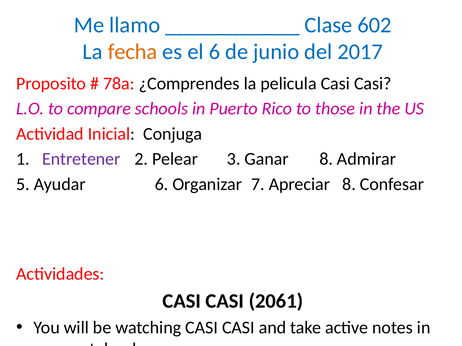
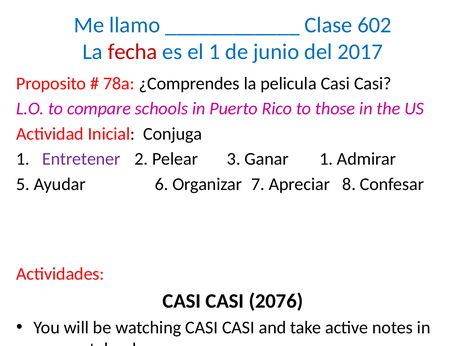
fecha colour: orange -> red (133, 52)
el 6: 6 -> 1 (214, 52)
Ganar 8: 8 -> 1 (326, 159)
2061: 2061 -> 2076 (276, 302)
